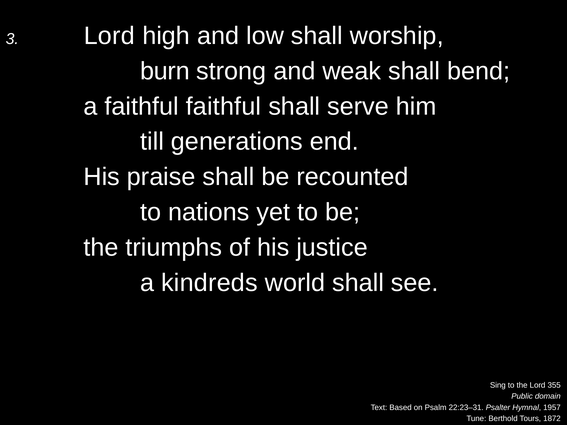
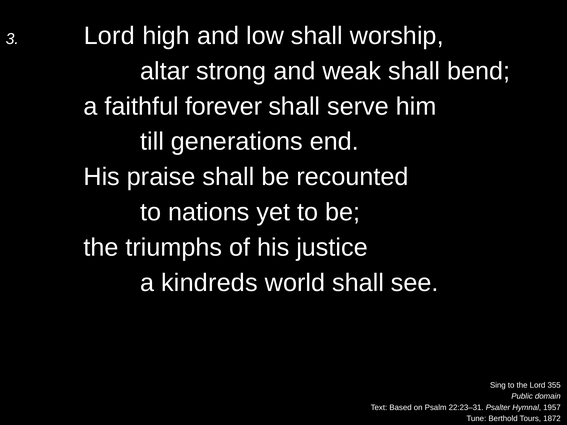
burn: burn -> altar (165, 71)
faithful faithful: faithful -> forever (224, 106)
